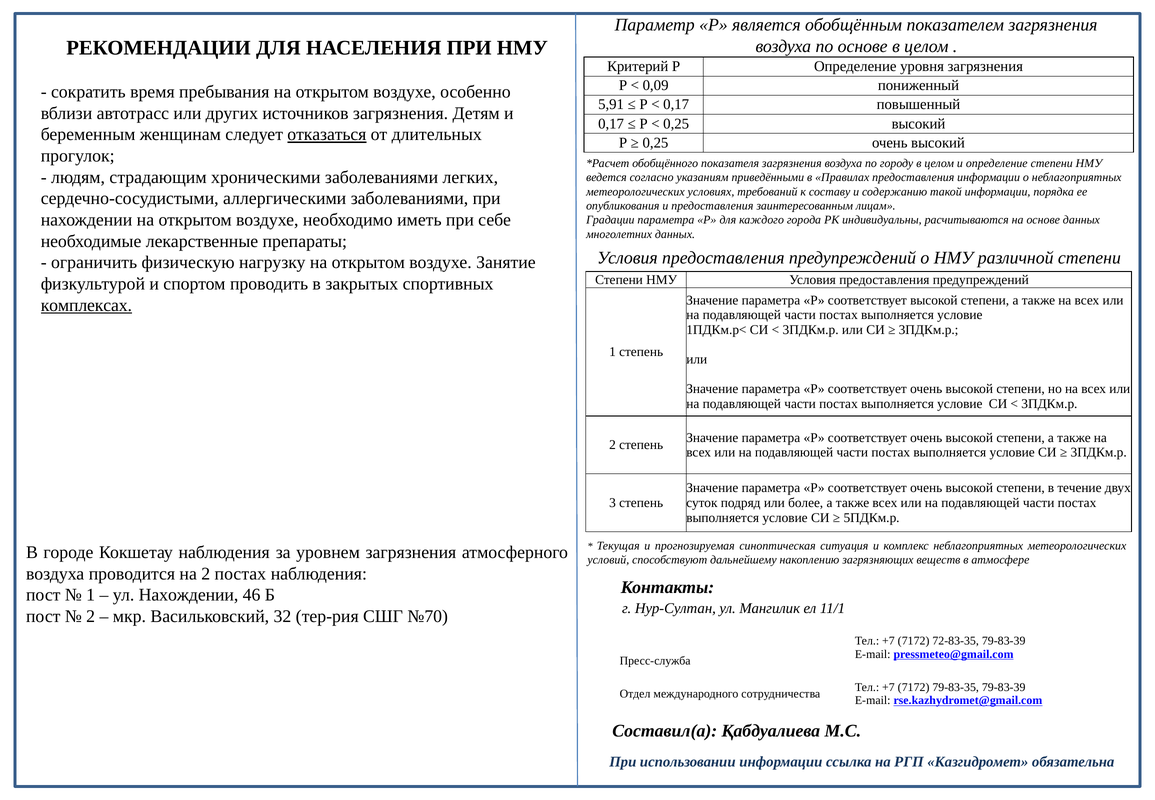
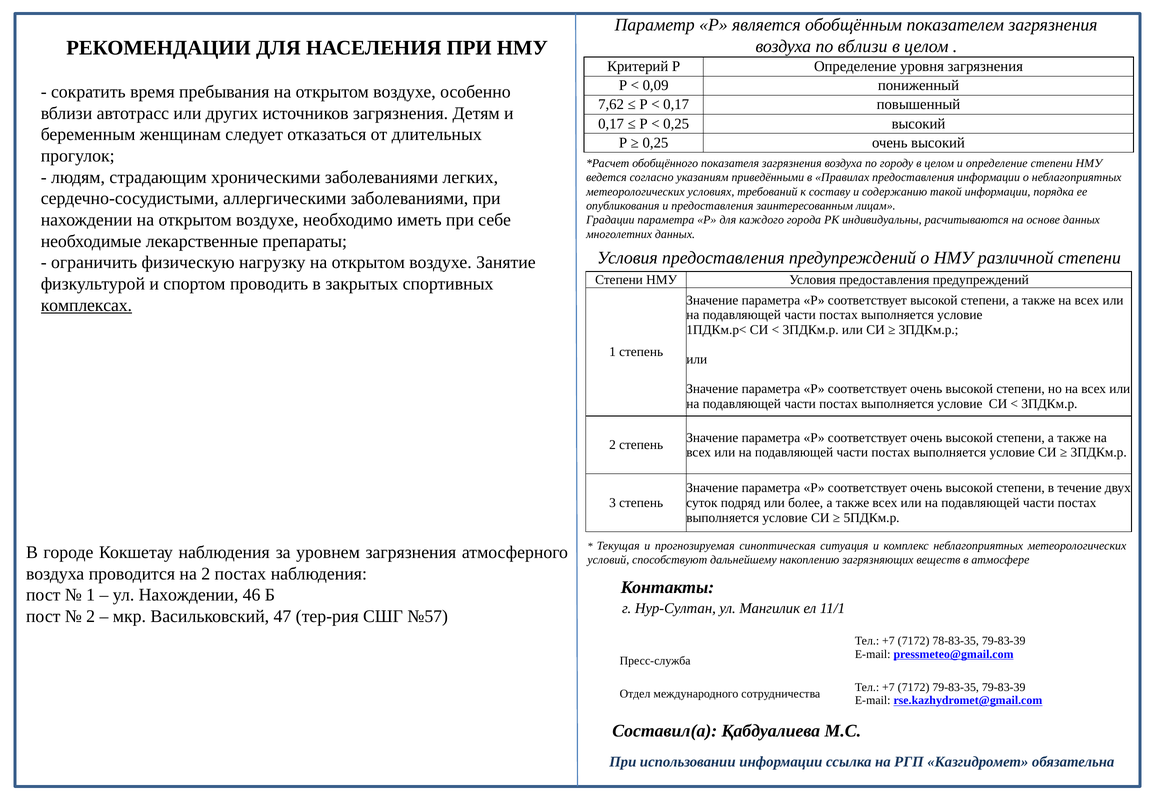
по основе: основе -> вблизи (863, 46)
5,91: 5,91 -> 7,62 (611, 104)
отказаться underline: present -> none (327, 135)
32: 32 -> 47 (282, 616)
№70: №70 -> №57 (428, 616)
72-83-35: 72-83-35 -> 78-83-35 (956, 641)
